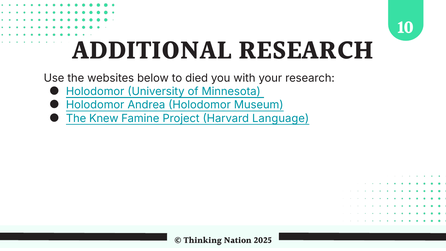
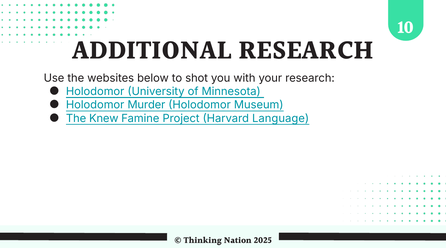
died: died -> shot (197, 78)
Andrea: Andrea -> Murder (146, 105)
